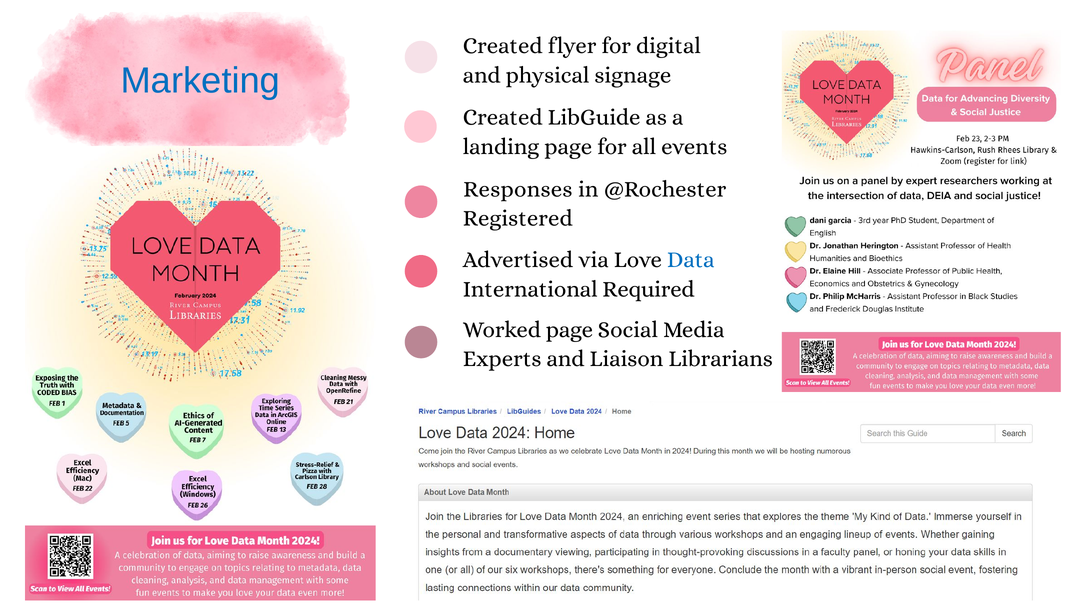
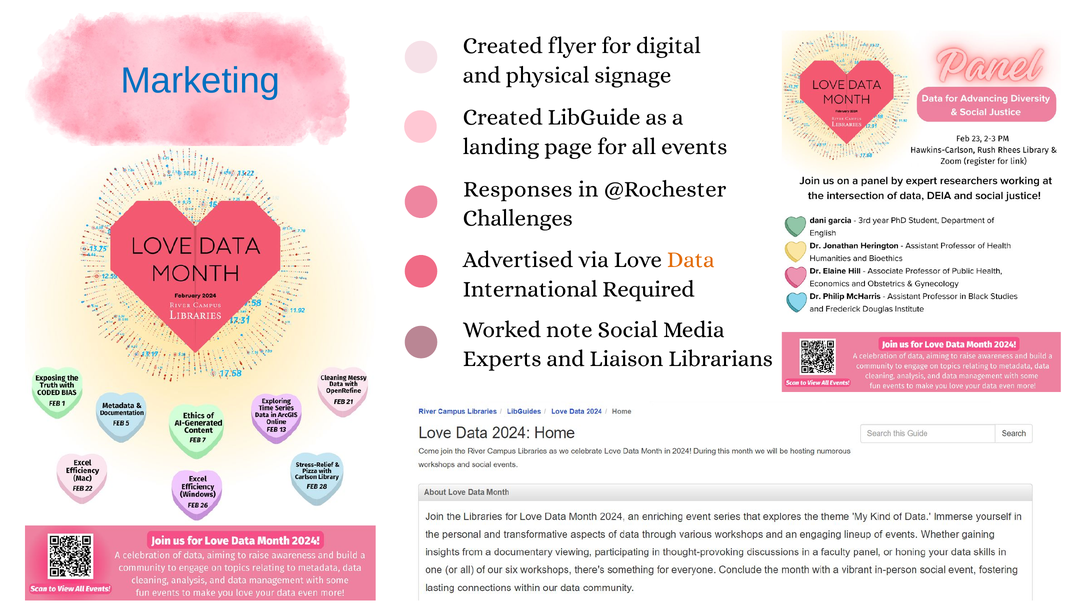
Registered: Registered -> Challenges (518, 218)
Data colour: blue -> orange (691, 260)
Worked page: page -> note (569, 330)
